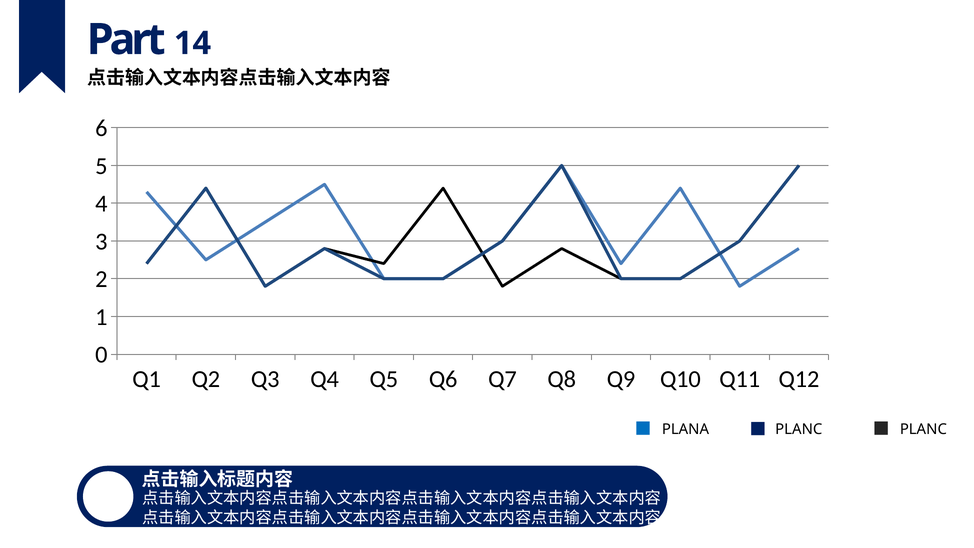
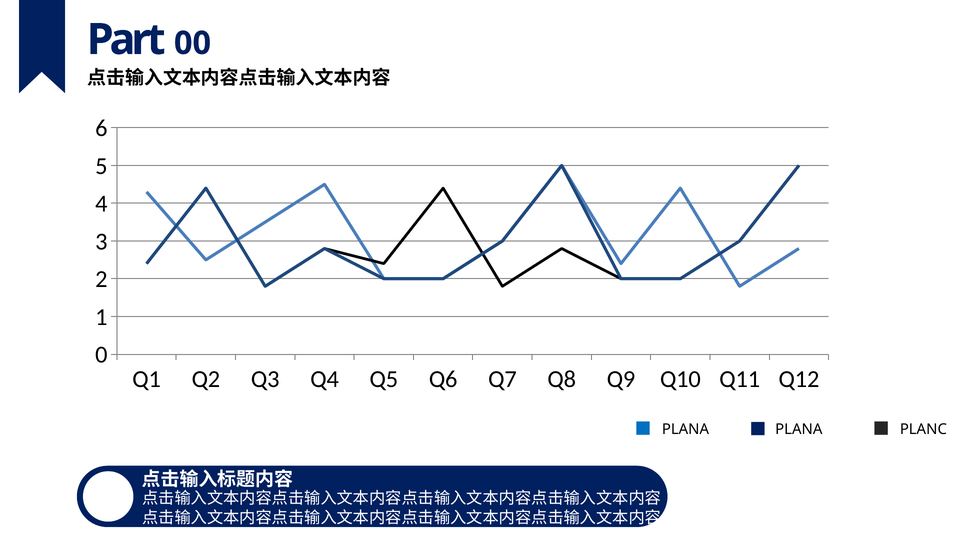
14: 14 -> 00 (193, 43)
PLANA PLANC: PLANC -> PLANA (799, 429)
